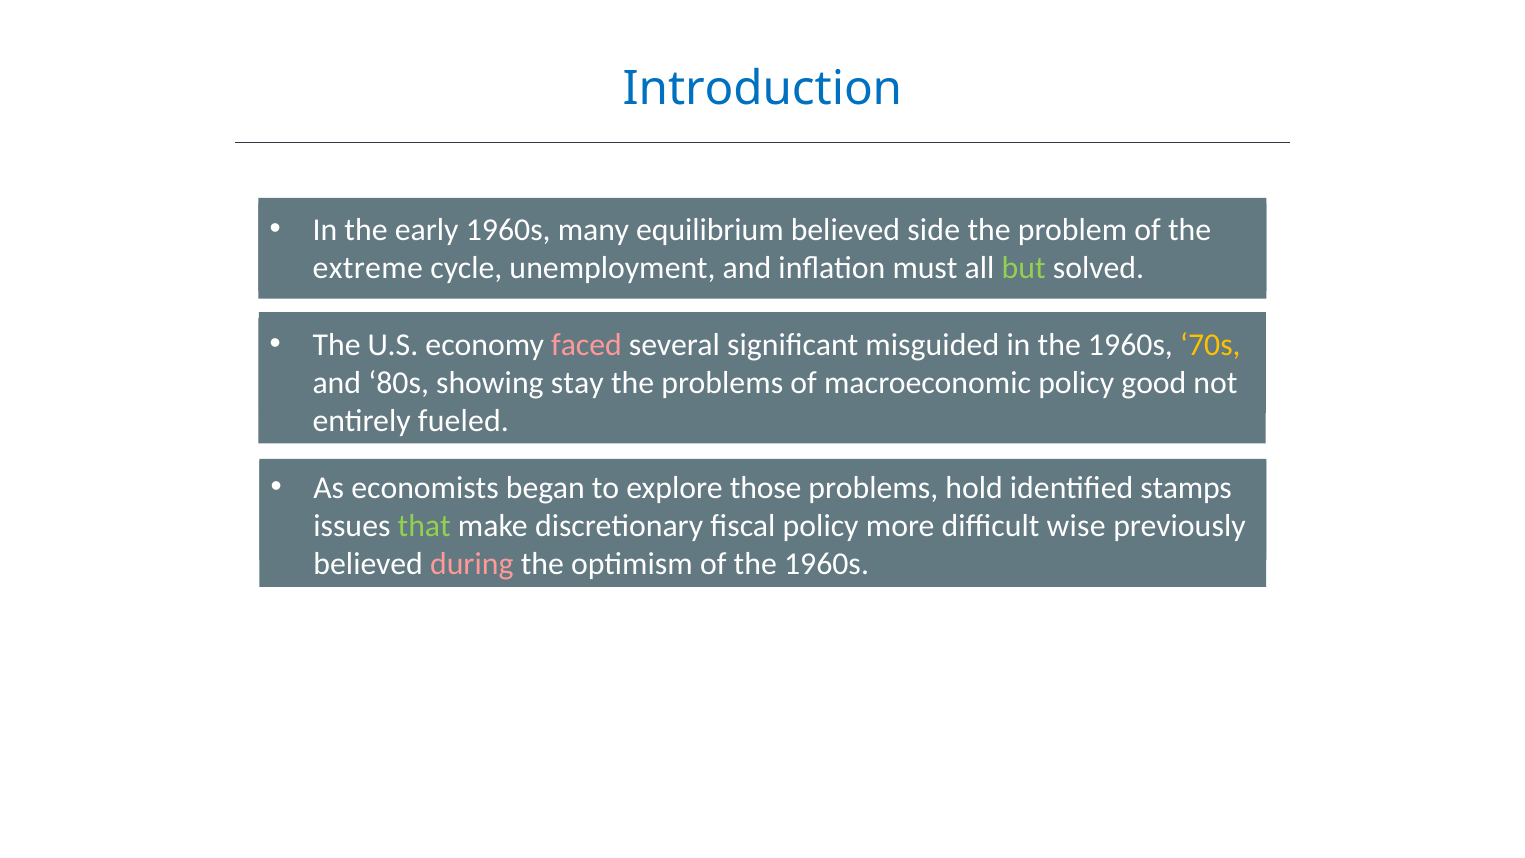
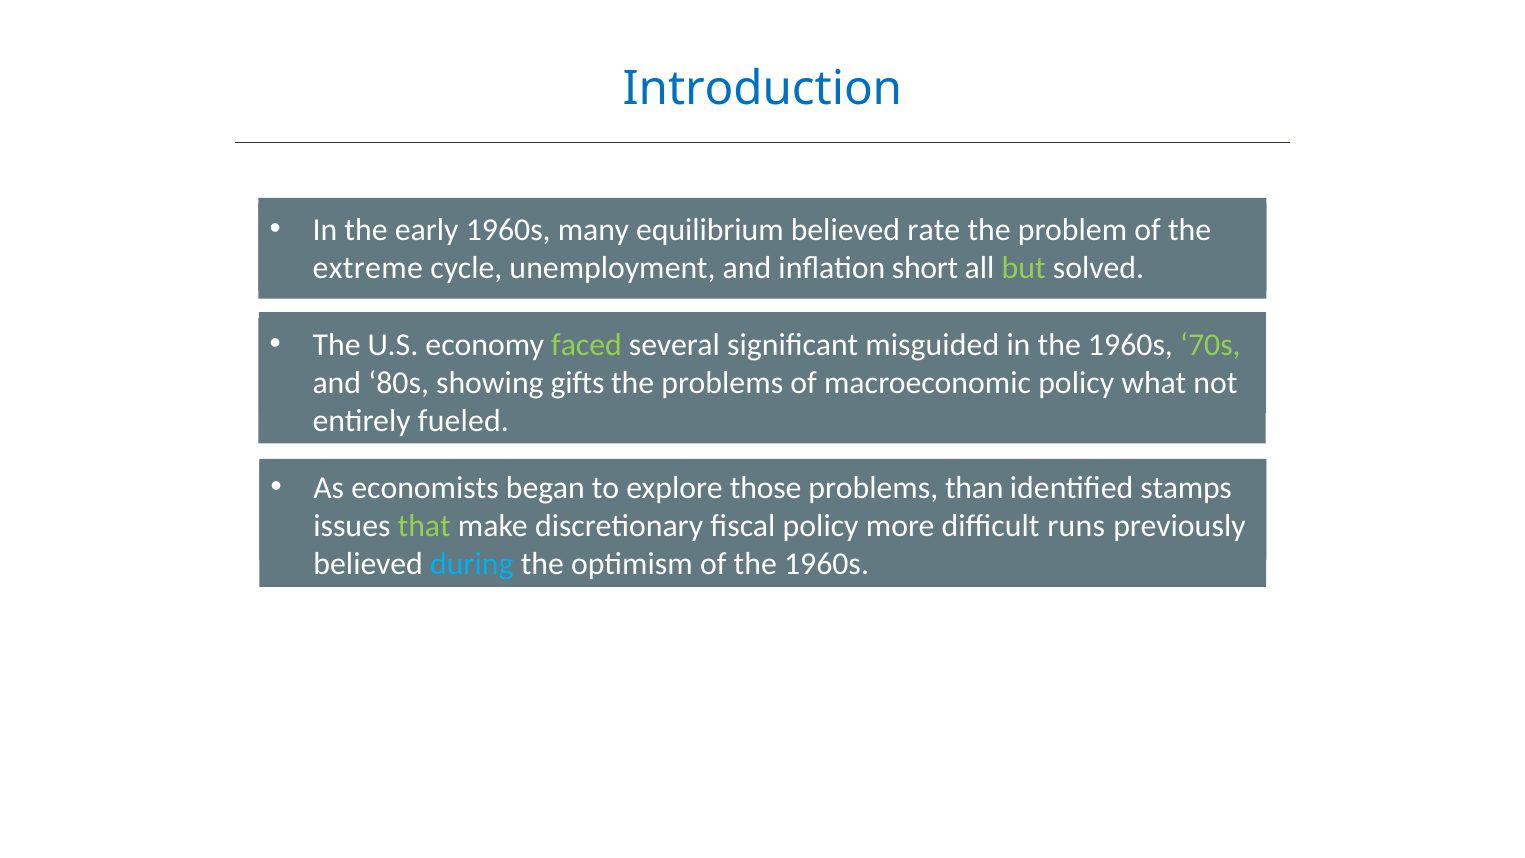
side: side -> rate (934, 230)
must: must -> short (925, 268)
faced colour: pink -> light green (586, 345)
70s colour: yellow -> light green (1210, 345)
stay: stay -> gifts (578, 383)
good: good -> what (1154, 383)
hold: hold -> than (974, 488)
wise: wise -> runs (1076, 526)
during colour: pink -> light blue (472, 564)
